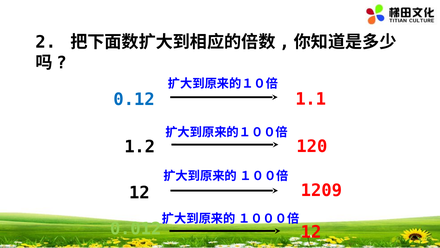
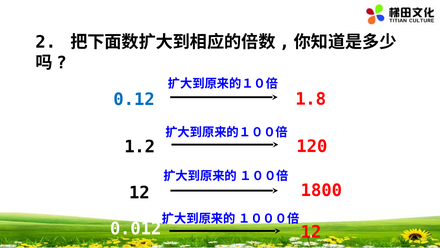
1.1: 1.1 -> 1.8 (311, 99)
1209: 1209 -> 1800 (321, 190)
0.012 colour: light green -> white (136, 229)
